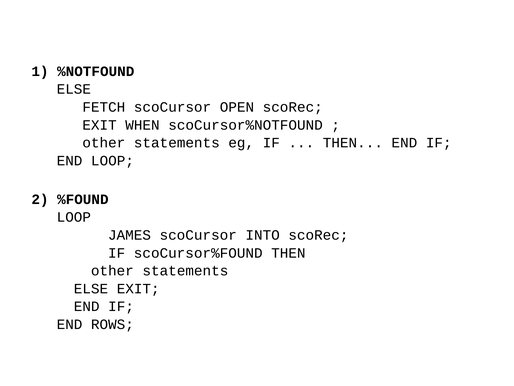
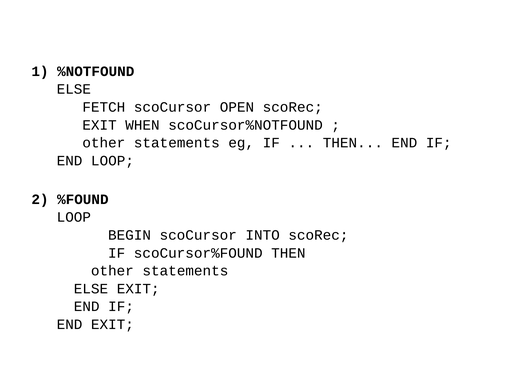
JAMES: JAMES -> BEGIN (130, 235)
END ROWS: ROWS -> EXIT (112, 324)
